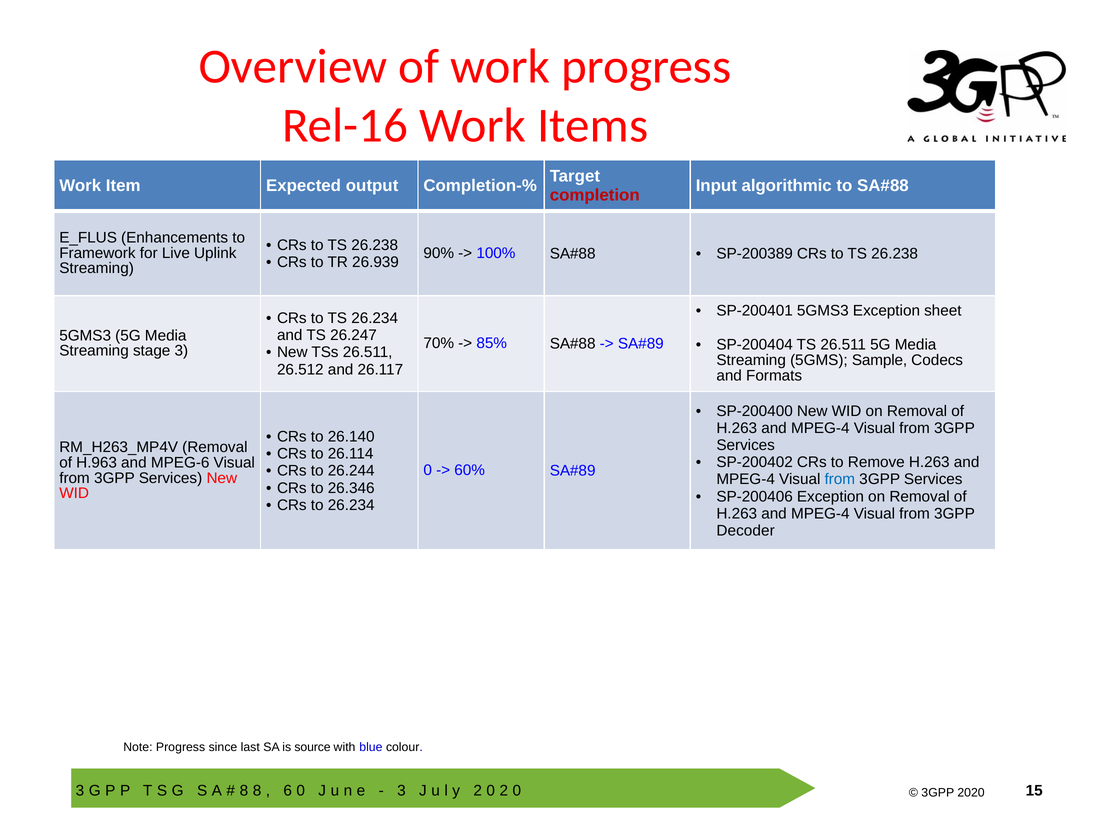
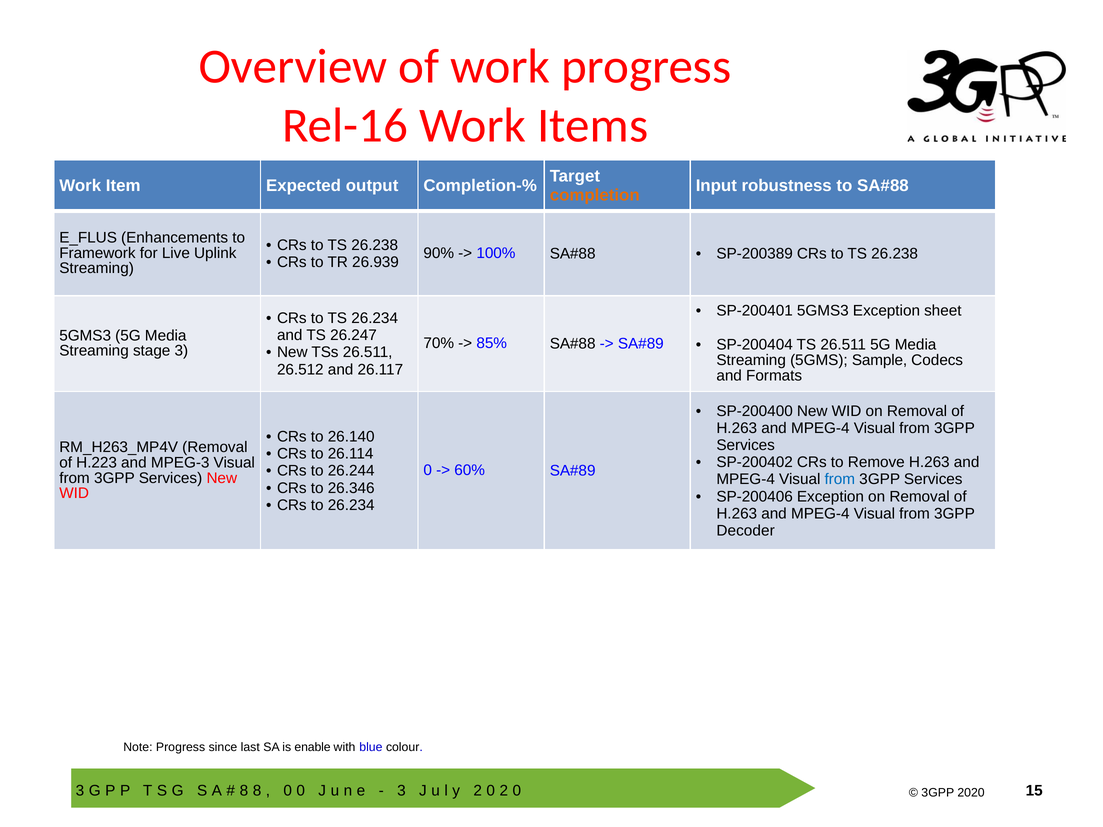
algorithmic: algorithmic -> robustness (787, 186)
completion colour: red -> orange (595, 195)
H.963: H.963 -> H.223 (97, 463)
MPEG-6: MPEG-6 -> MPEG-3 (180, 463)
source: source -> enable (313, 747)
6: 6 -> 0 (288, 791)
